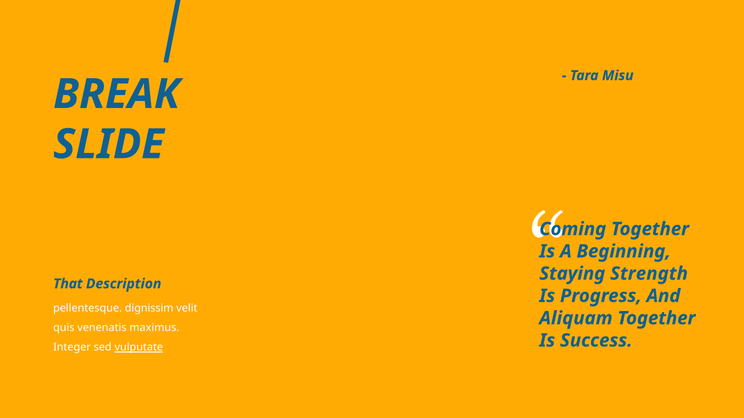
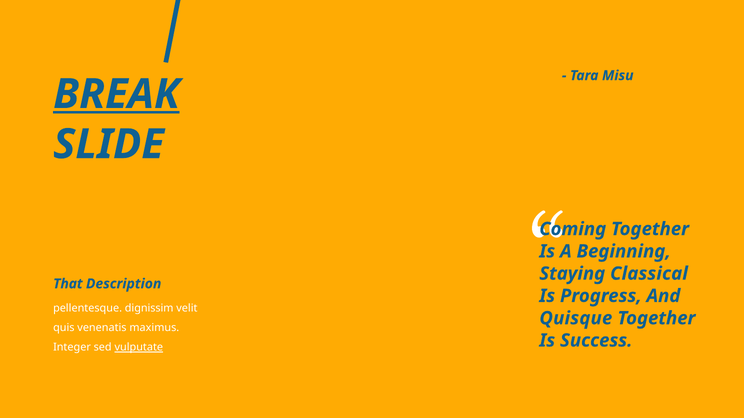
BREAK underline: none -> present (116, 94)
Strength: Strength -> Classical (649, 274)
Aliquam: Aliquam -> Quisque (576, 319)
